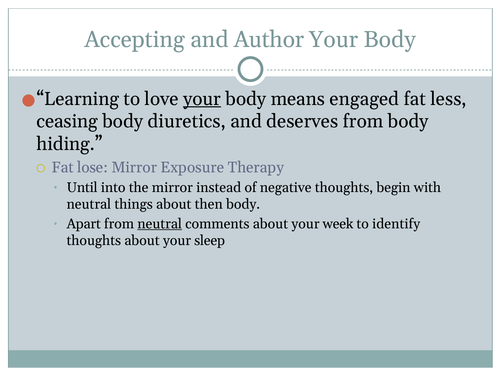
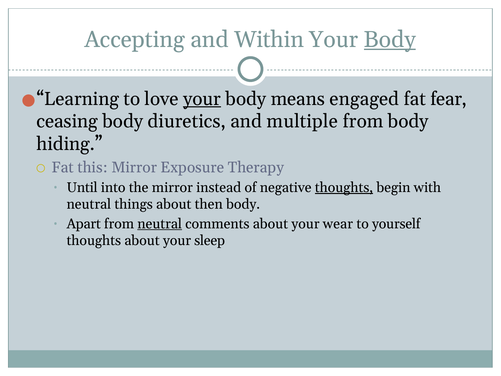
Author: Author -> Within (269, 39)
Body underline: none -> present (390, 39)
less: less -> fear (449, 99)
deserves: deserves -> multiple (302, 121)
lose: lose -> this (92, 167)
thoughts underline: none -> present (344, 187)
week: week -> wear (338, 224)
identify: identify -> yourself (396, 224)
